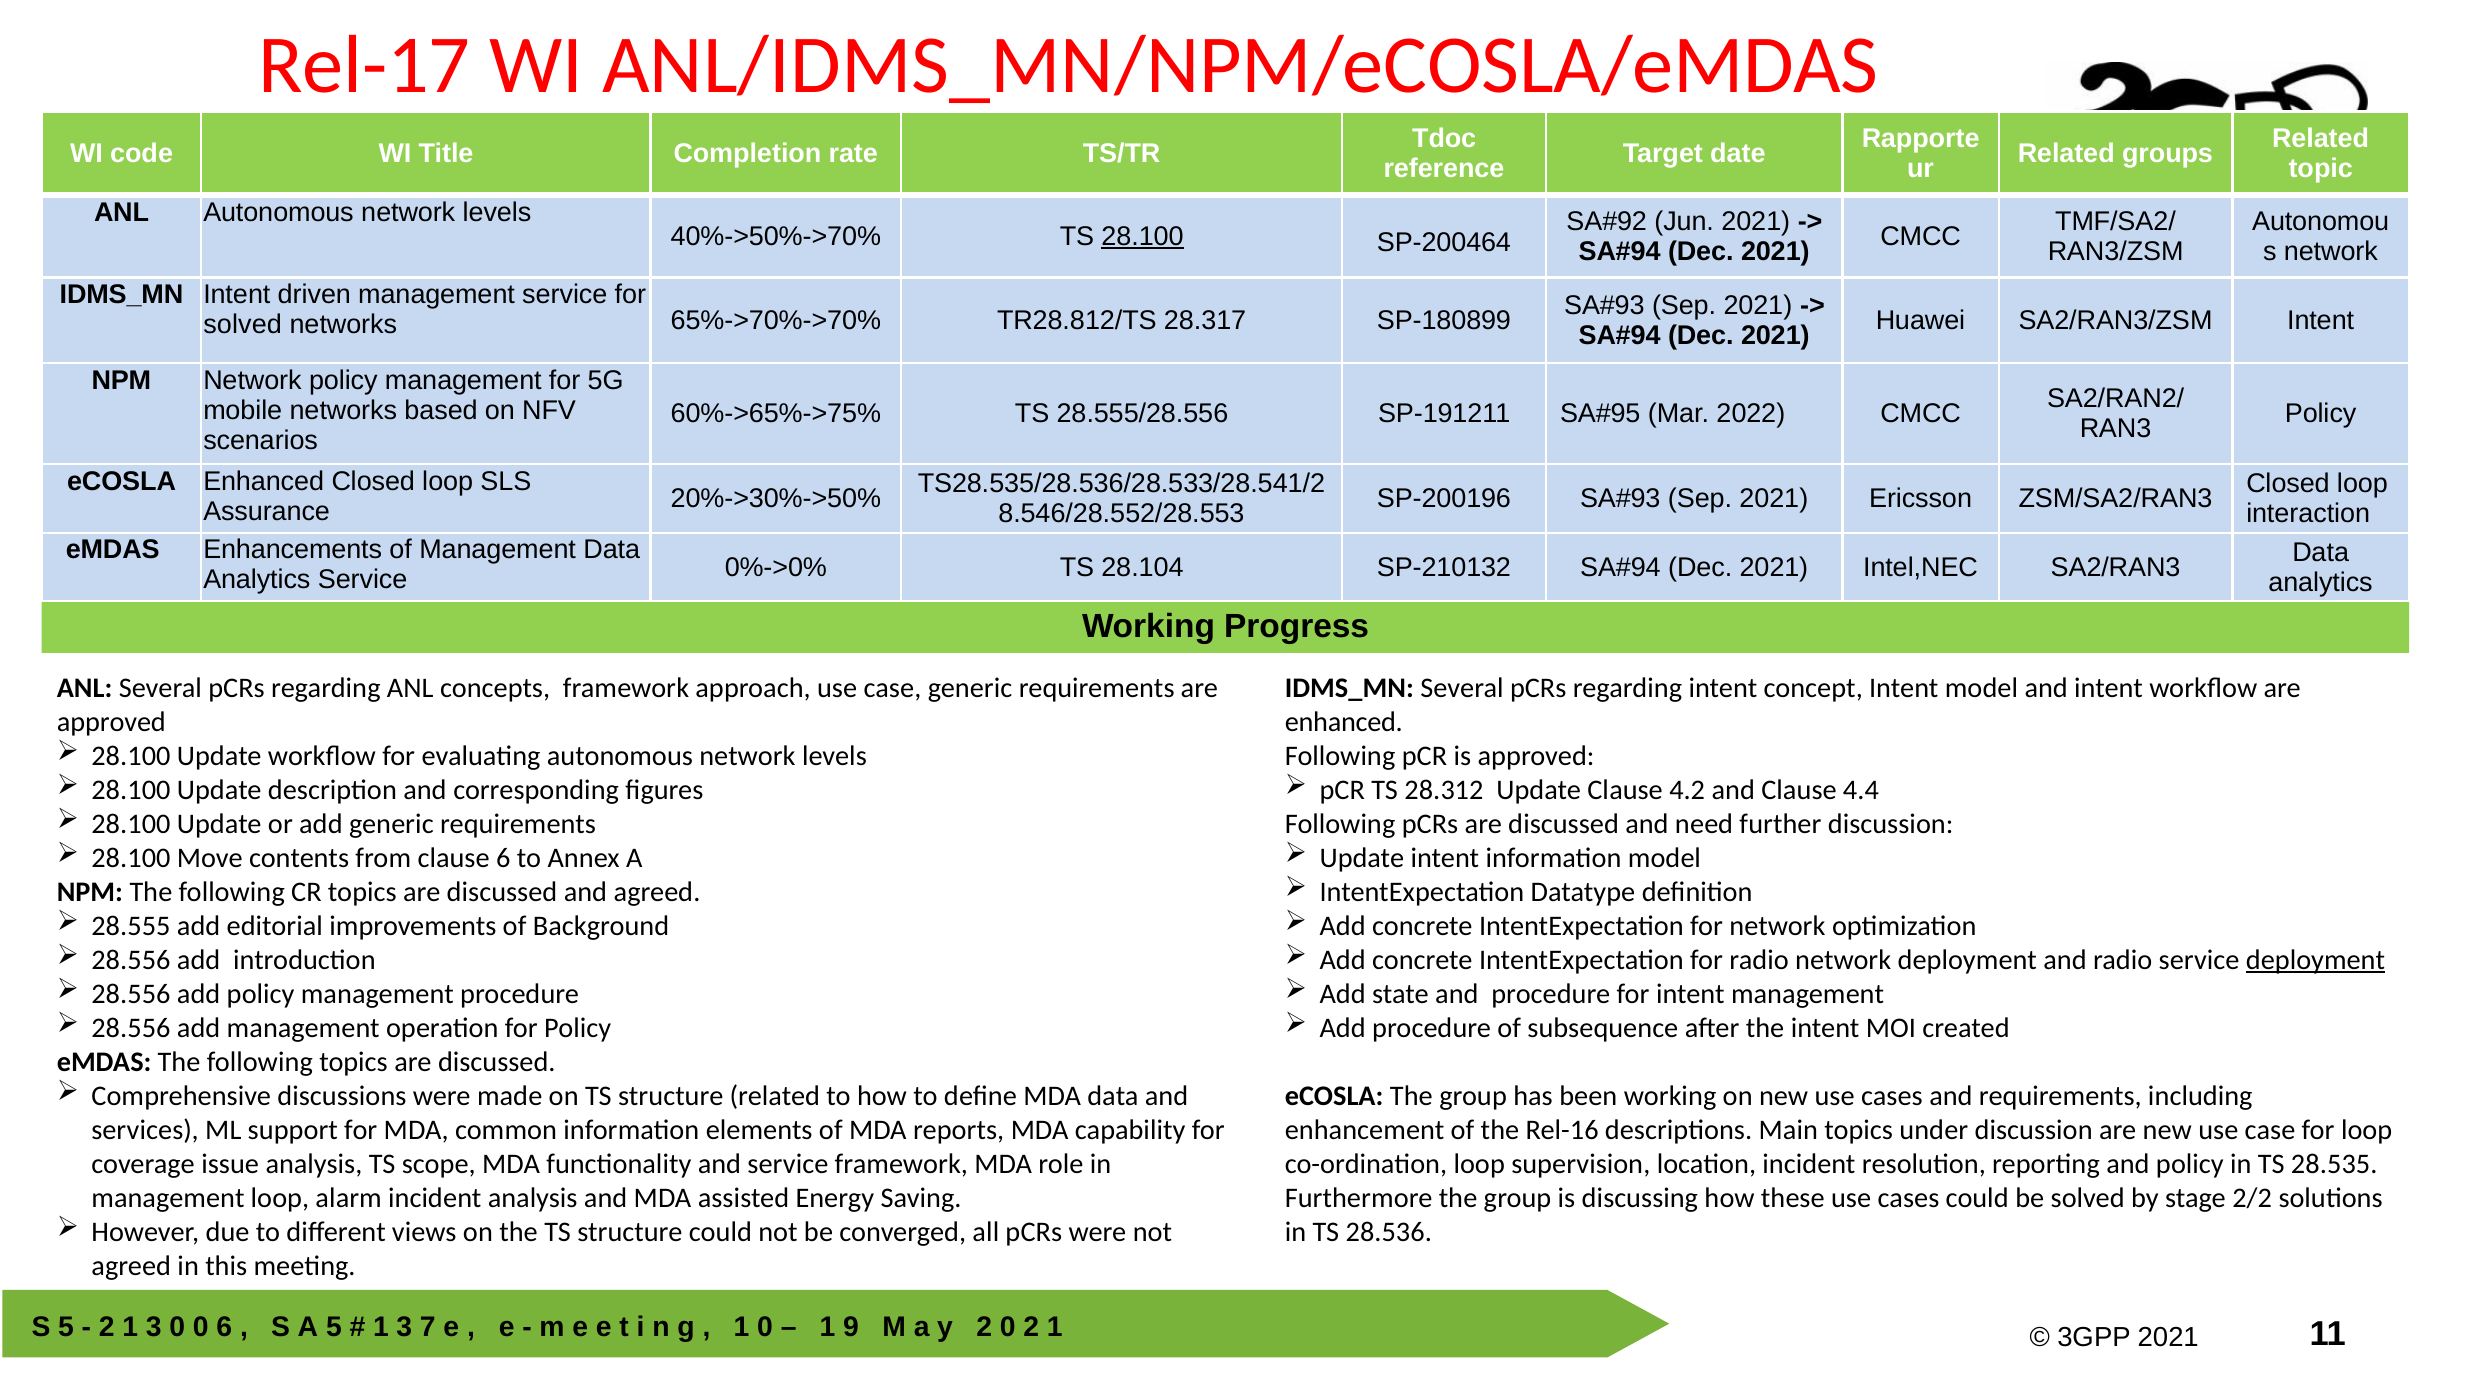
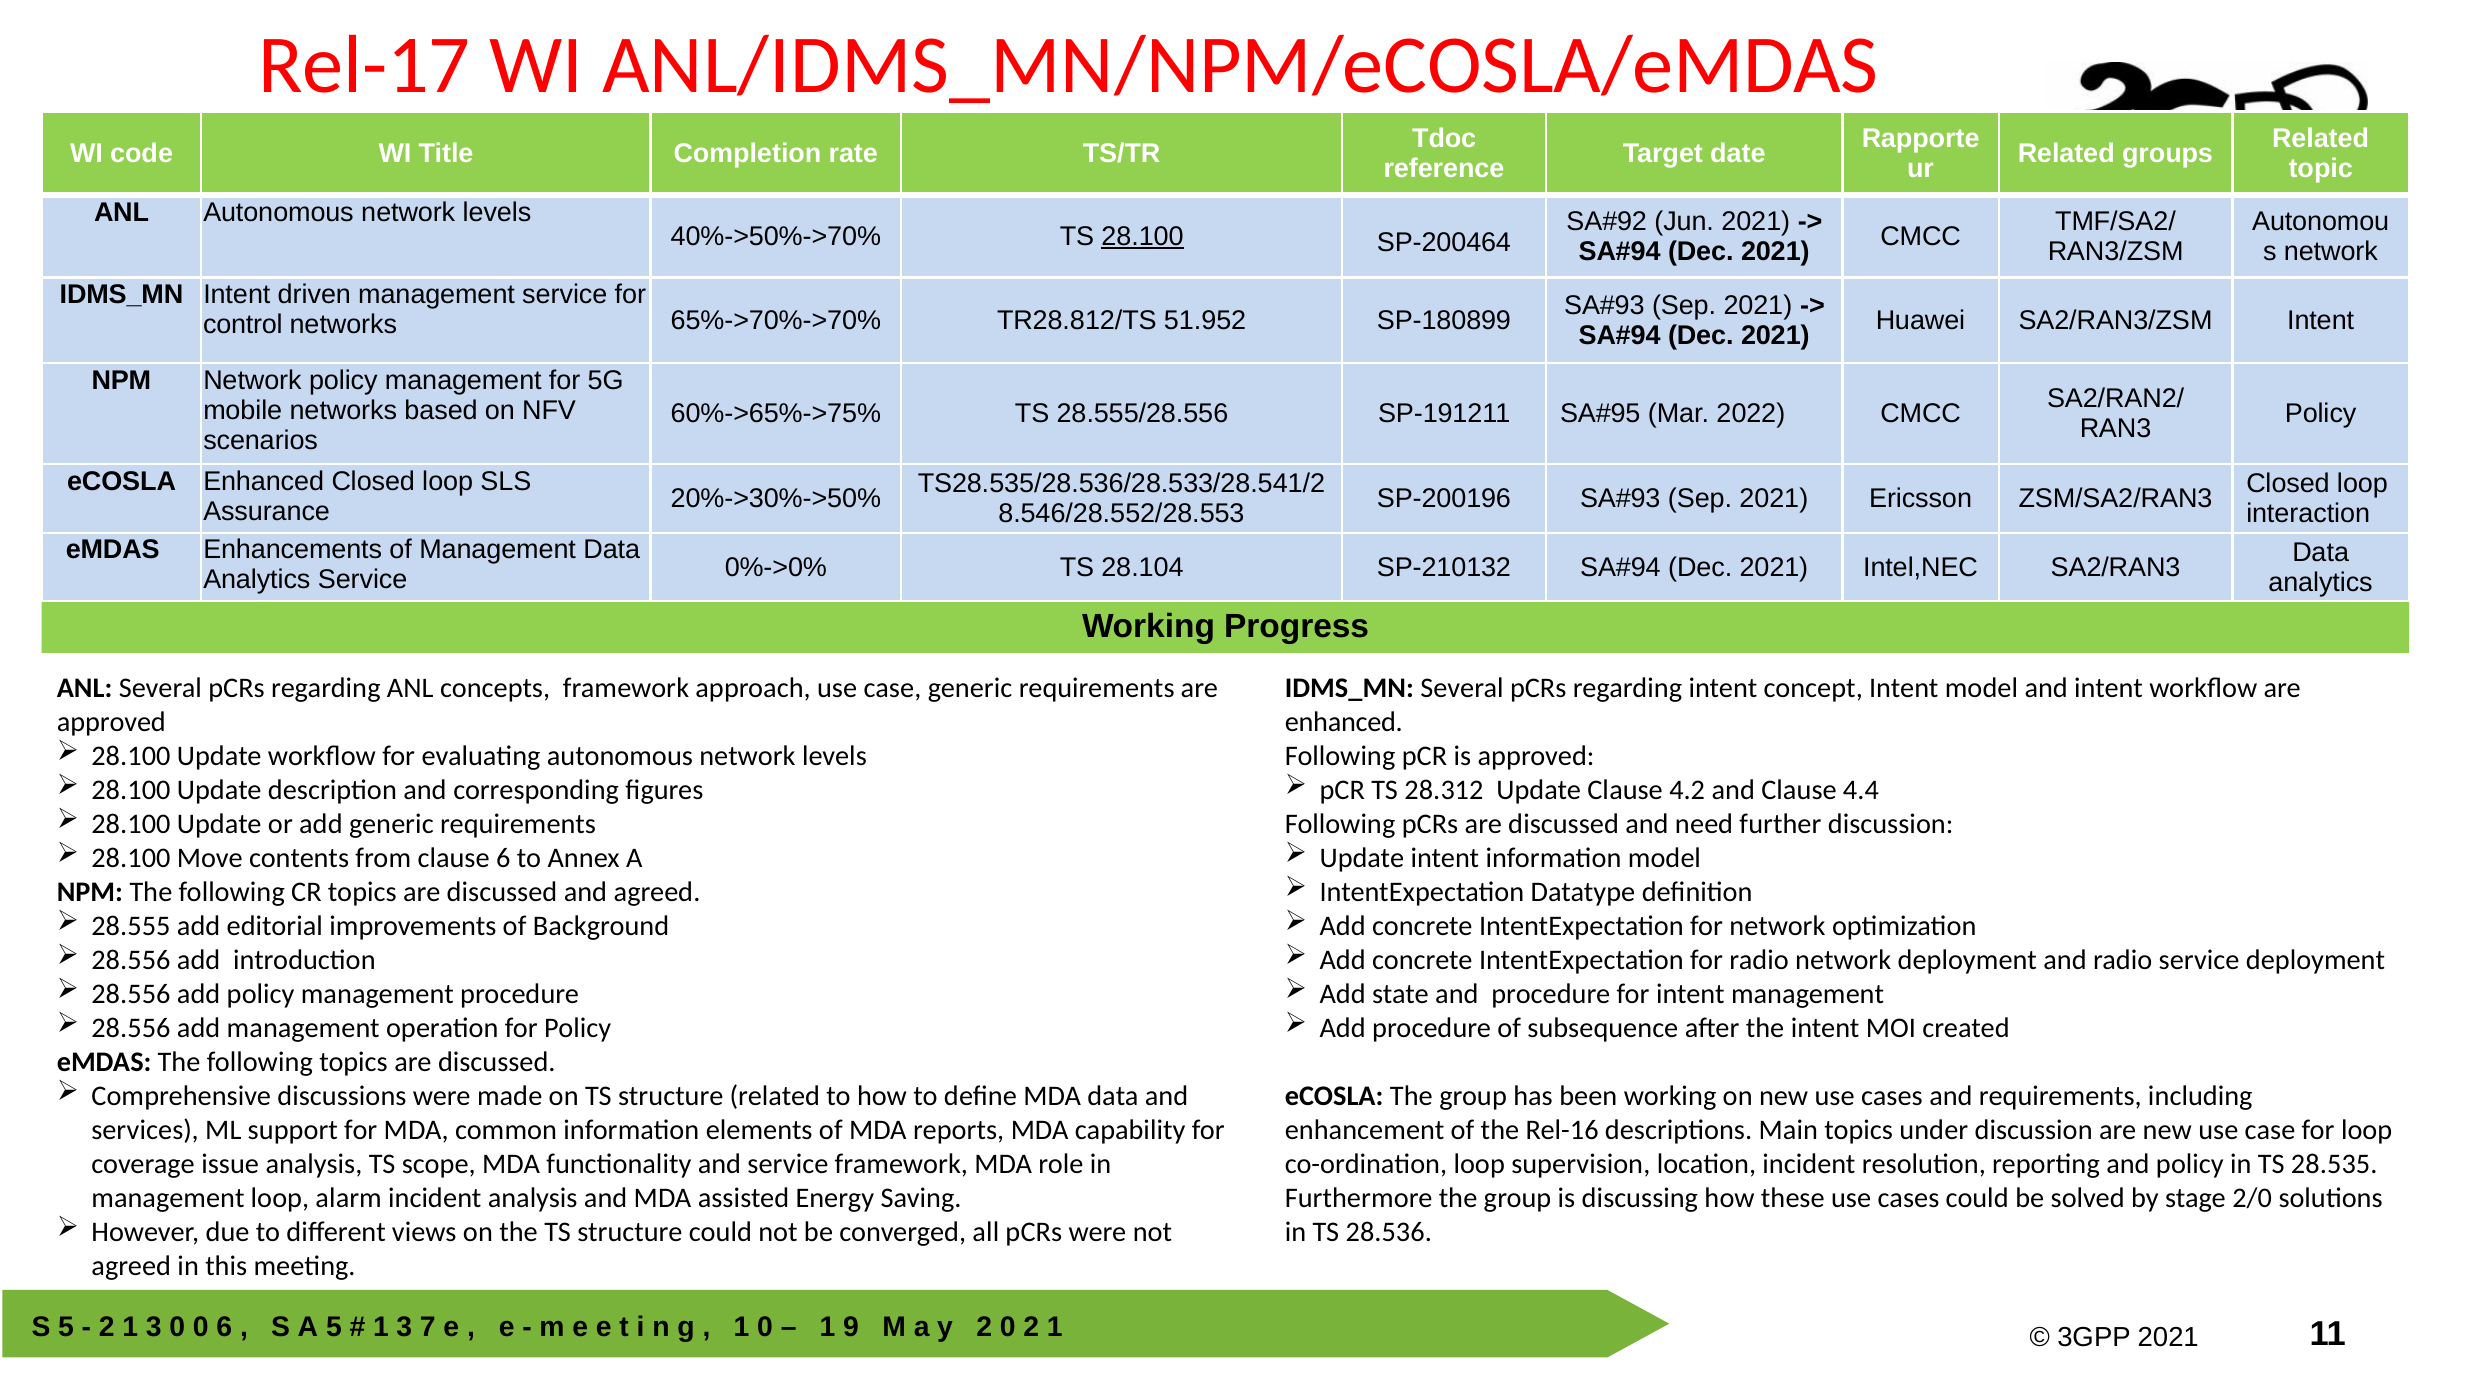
solved: solved -> control (243, 325)
28.317: 28.317 -> 51.952 (1205, 321)
deployment underline: present -> none (2315, 960)
2/2: 2/2 -> 2/0 (2252, 1198)
